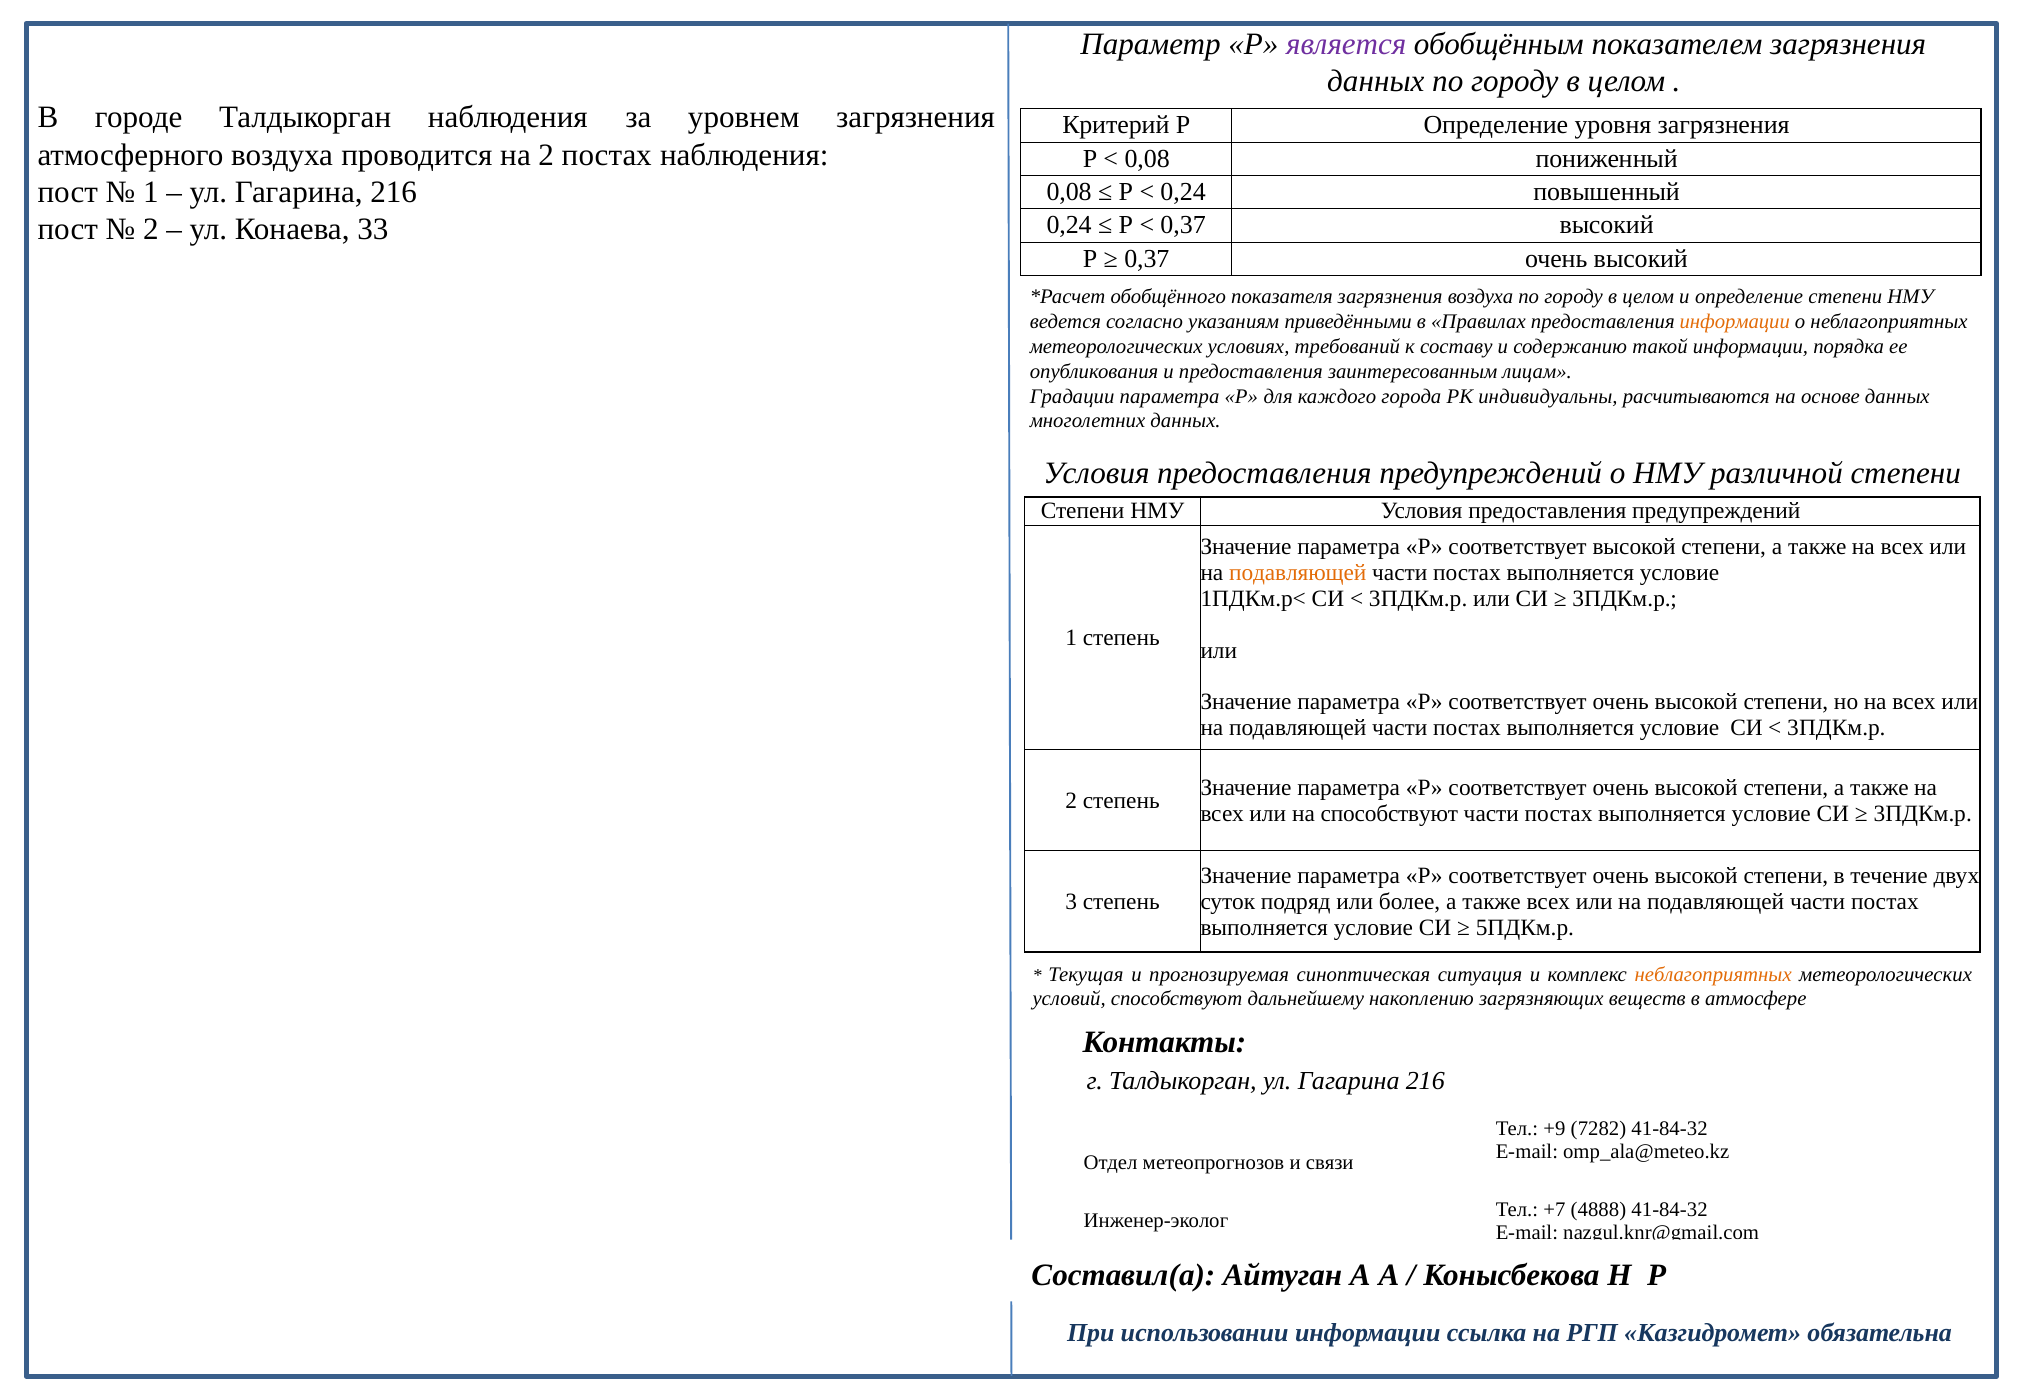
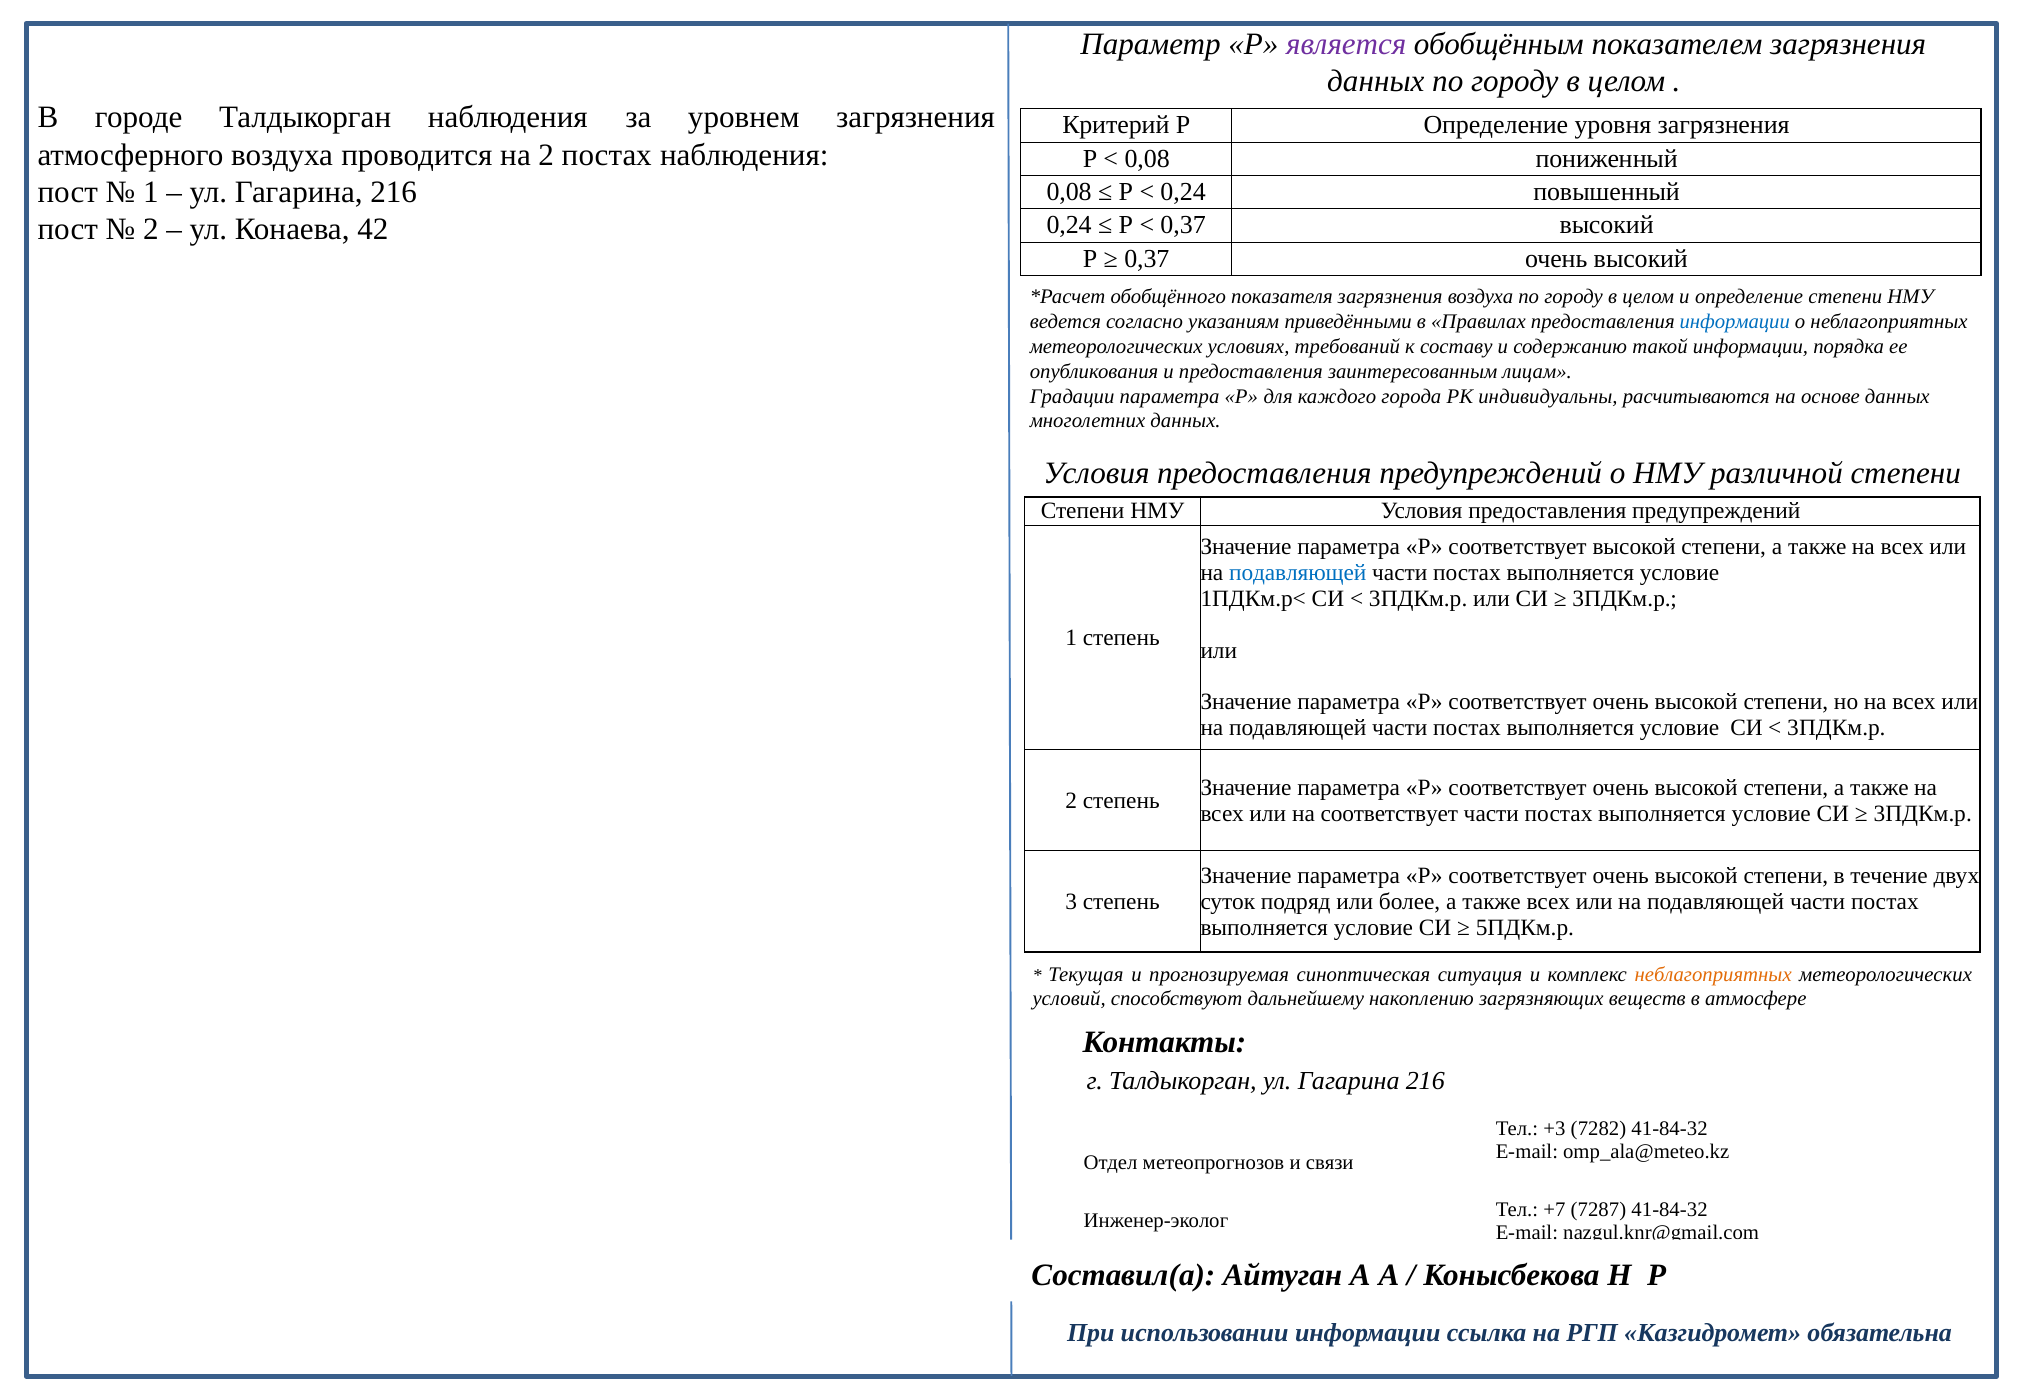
33: 33 -> 42 (373, 230)
информации colour: orange -> blue (1735, 322)
подавляющей colour: orange -> blue (1298, 573)
на способствуют: способствуют -> соответствует (1389, 814)
+9: +9 -> +3 (1554, 1129)
4888: 4888 -> 7287 (1598, 1210)
